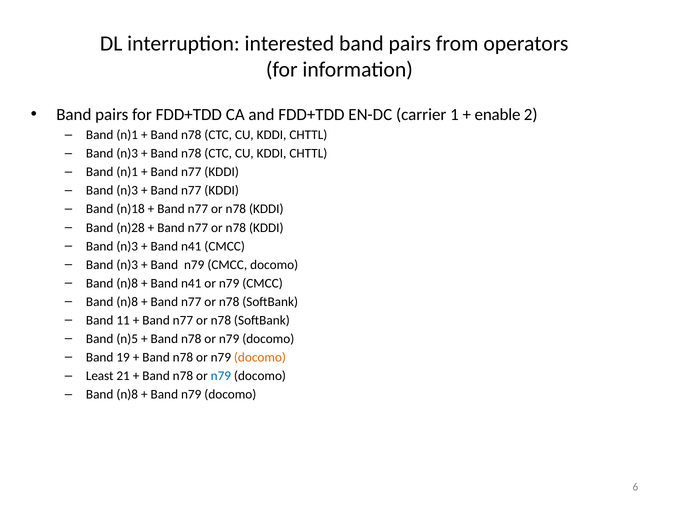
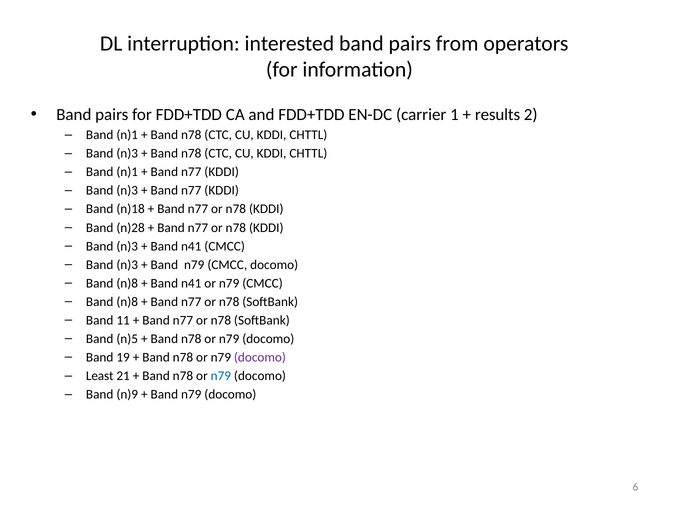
enable: enable -> results (498, 114)
docomo colour: orange -> purple (260, 357)
n)8: n)8 -> n)9 (127, 394)
